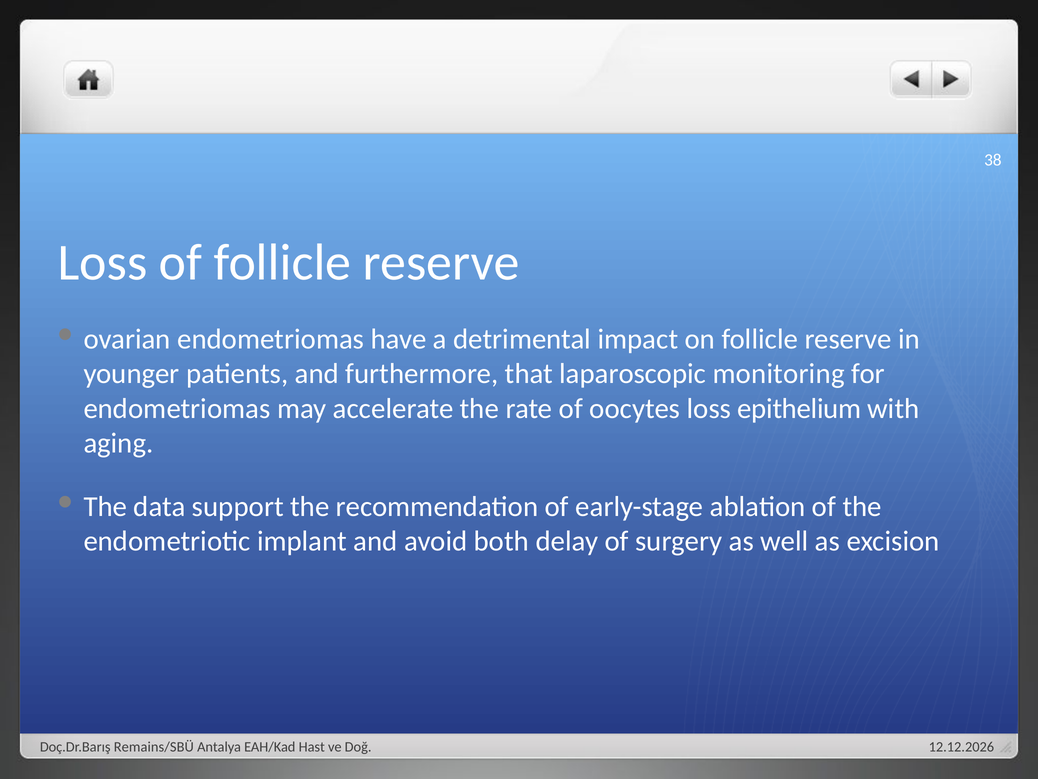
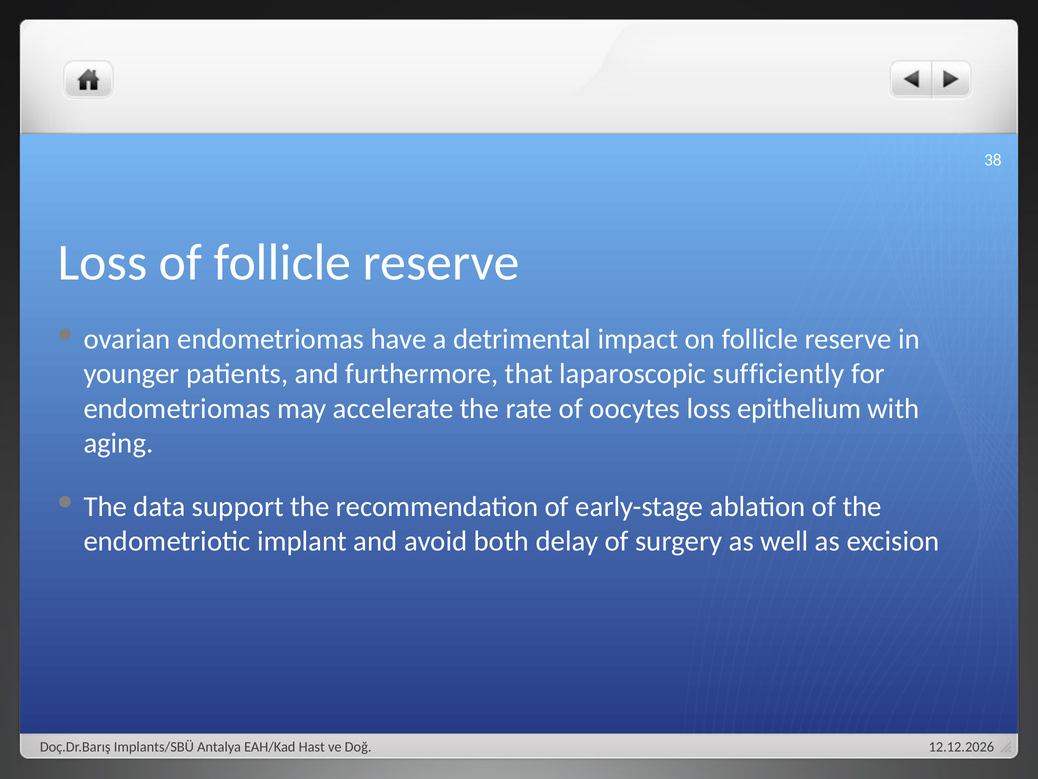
monitoring: monitoring -> sufficiently (779, 374)
Remains/SBÜ: Remains/SBÜ -> Implants/SBÜ (154, 747)
